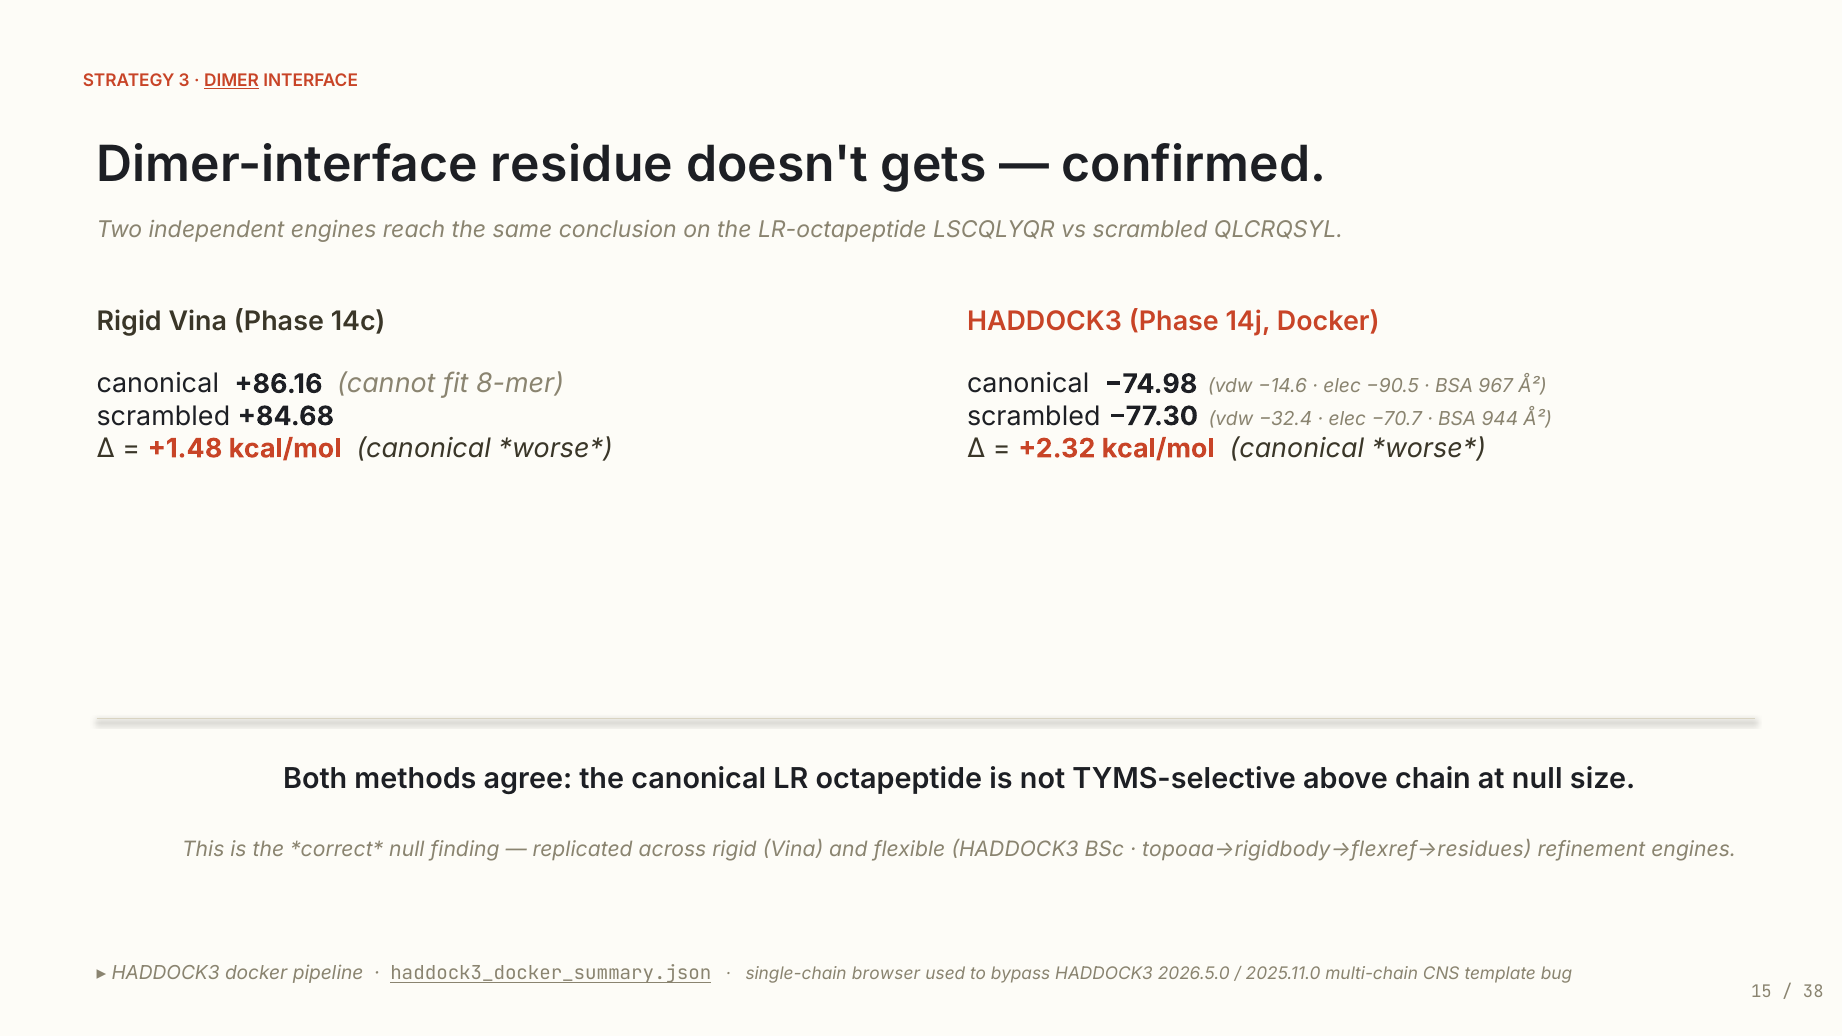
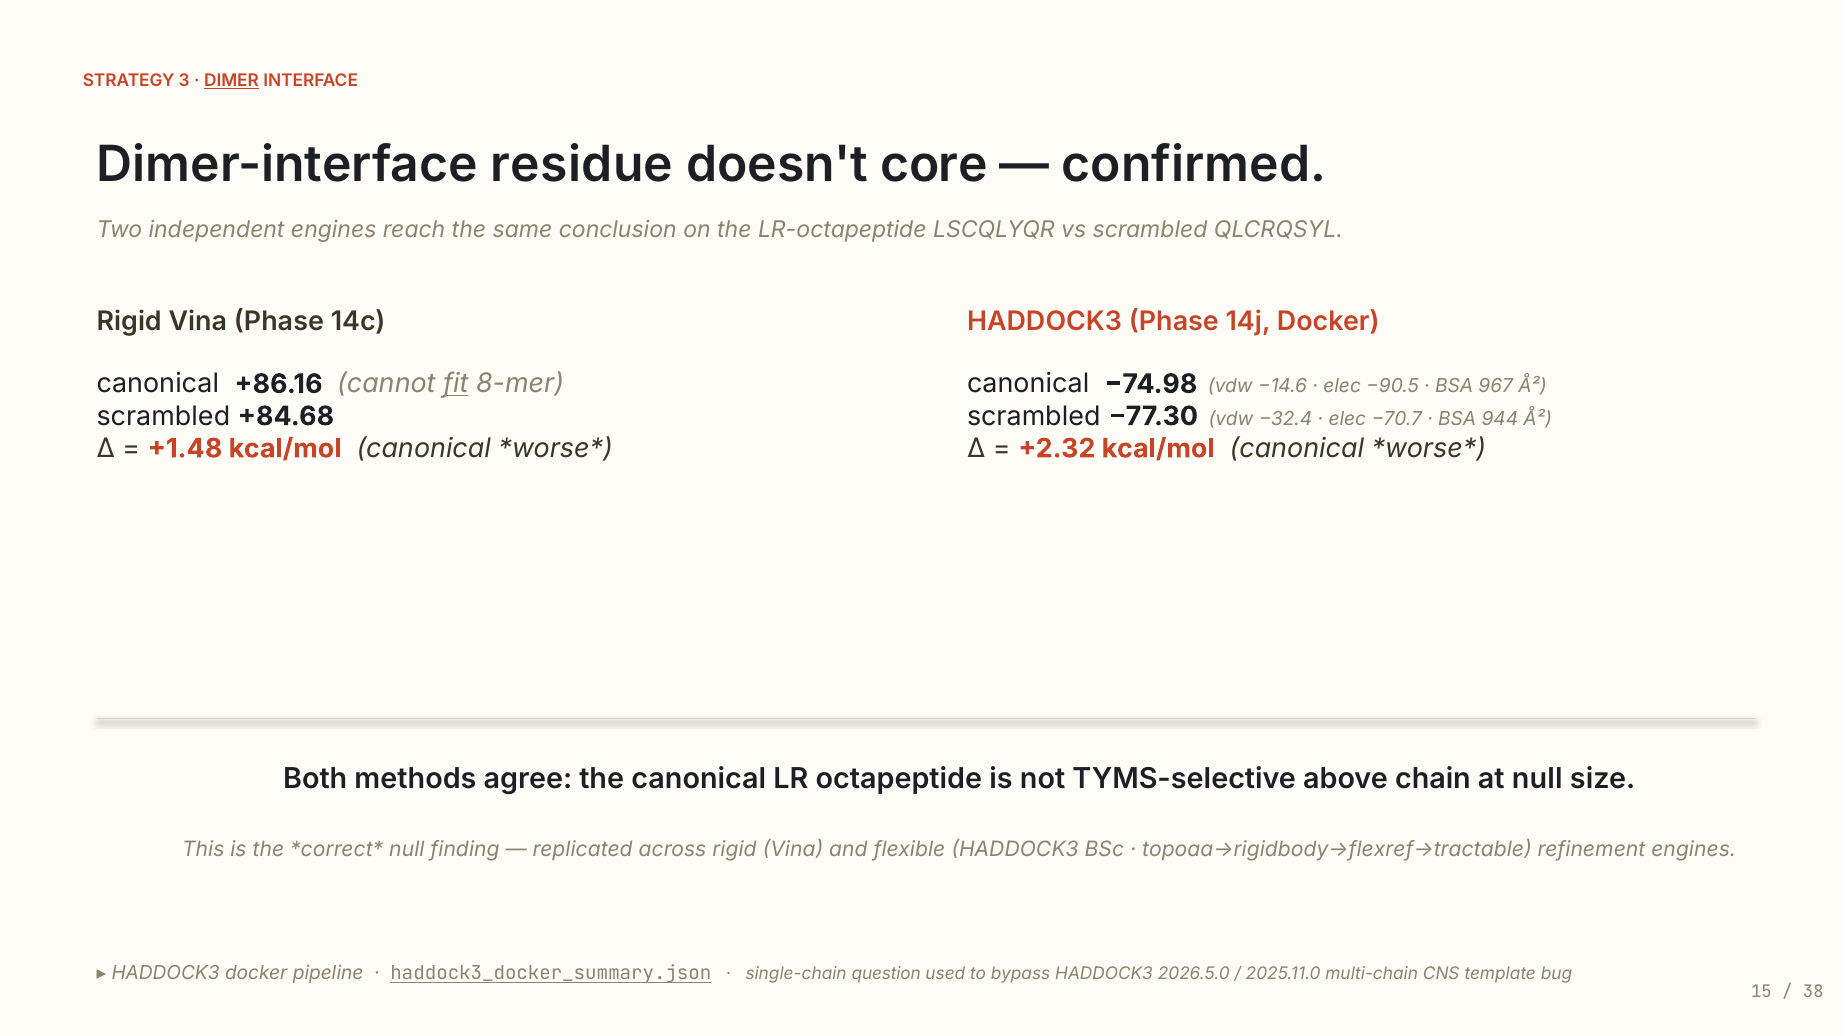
gets: gets -> core (934, 165)
fit underline: none -> present (456, 384)
topoaa→rigidbody→flexref→residues: topoaa→rigidbody→flexref→residues -> topoaa→rigidbody→flexref→tractable (1337, 850)
browser: browser -> question (886, 974)
